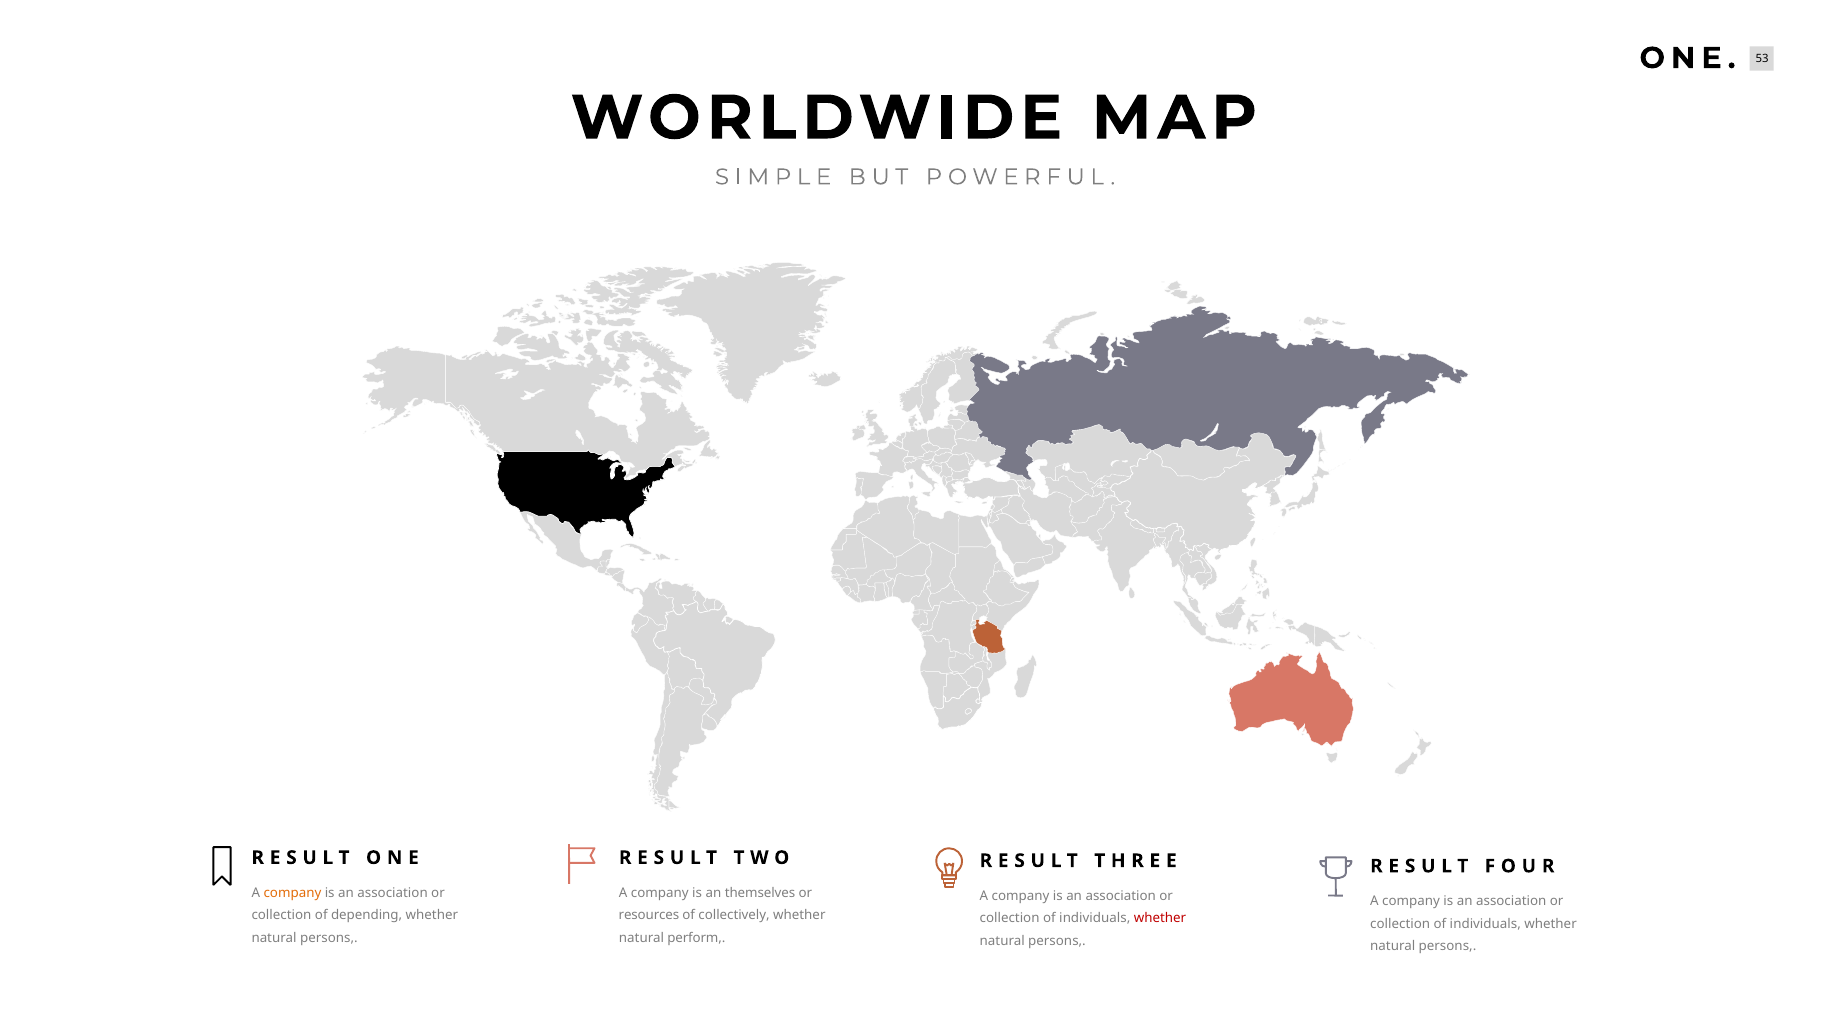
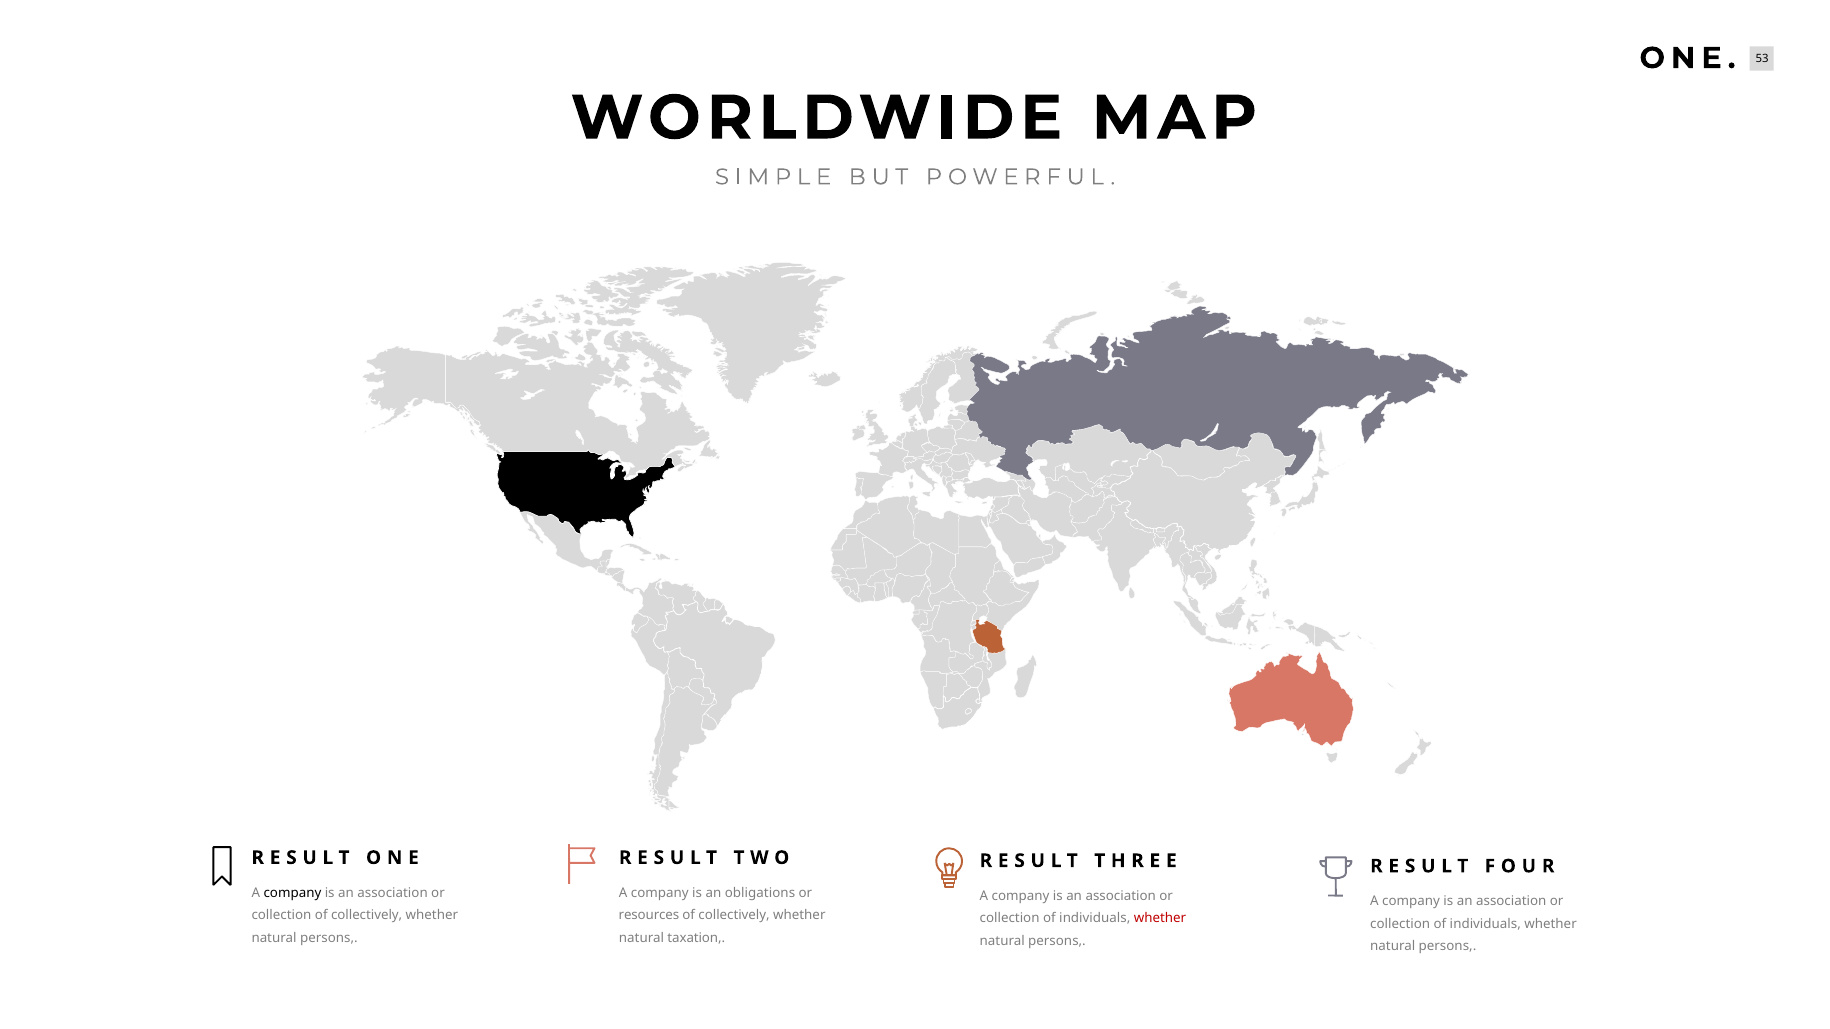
company colour: orange -> black (292, 893)
themselves: themselves -> obligations (760, 893)
collection of depending: depending -> collectively (367, 916)
perform: perform -> taxation (696, 938)
